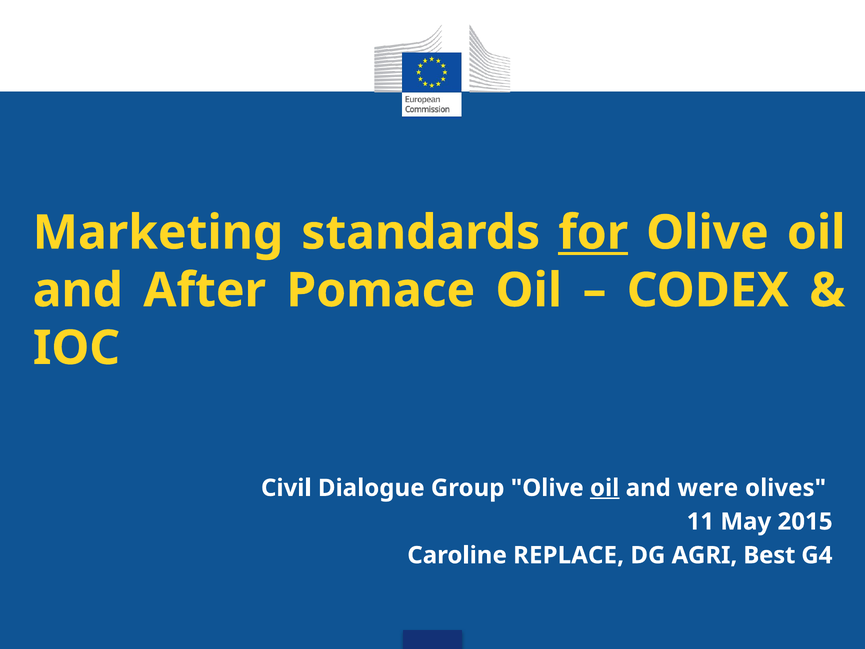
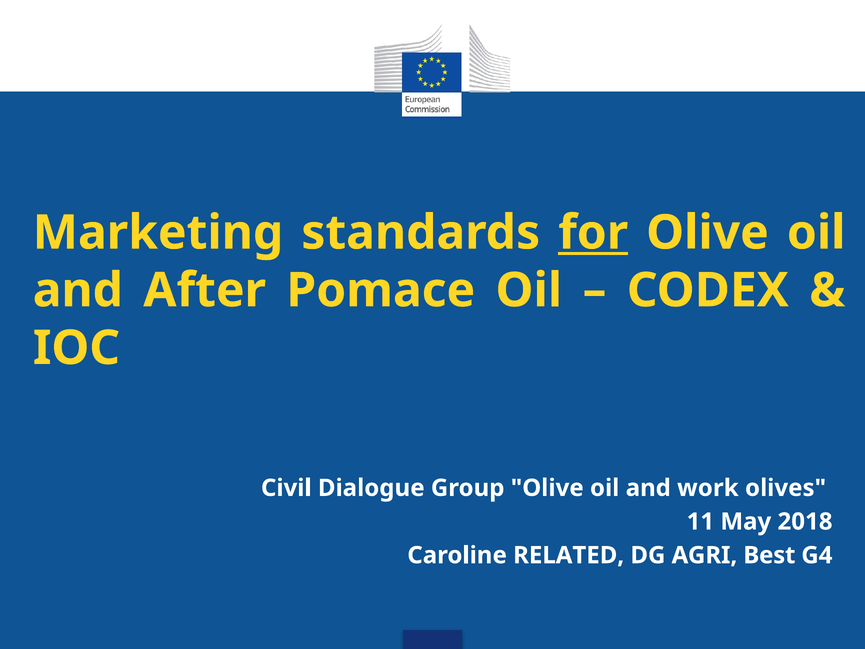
oil underline: present -> none (605, 488)
were: were -> work (708, 488)
2015: 2015 -> 2018 (805, 521)
REPLACE: REPLACE -> RELATED (569, 555)
